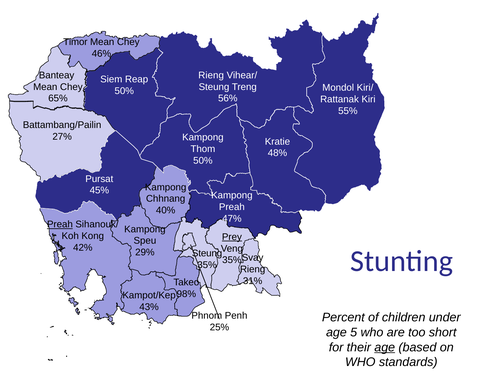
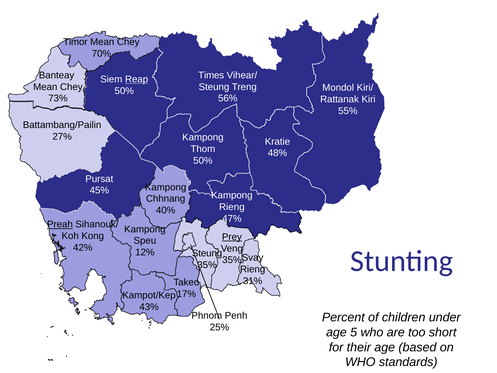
46%: 46% -> 70% (101, 54)
Rieng: Rieng -> Times (211, 75)
Reap underline: none -> present (137, 79)
65%: 65% -> 73% (58, 98)
Preah: Preah -> Rieng (232, 207)
29%: 29% -> 12% (145, 252)
98%: 98% -> 17% (186, 294)
age underline: present -> none (385, 347)
